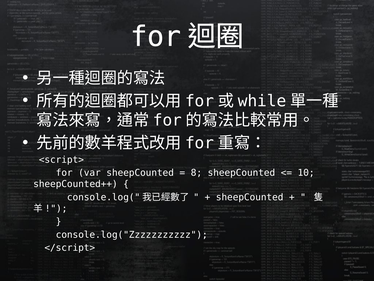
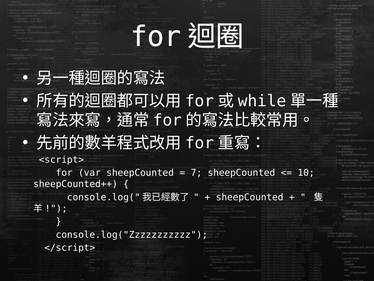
8: 8 -> 7 (196, 173)
